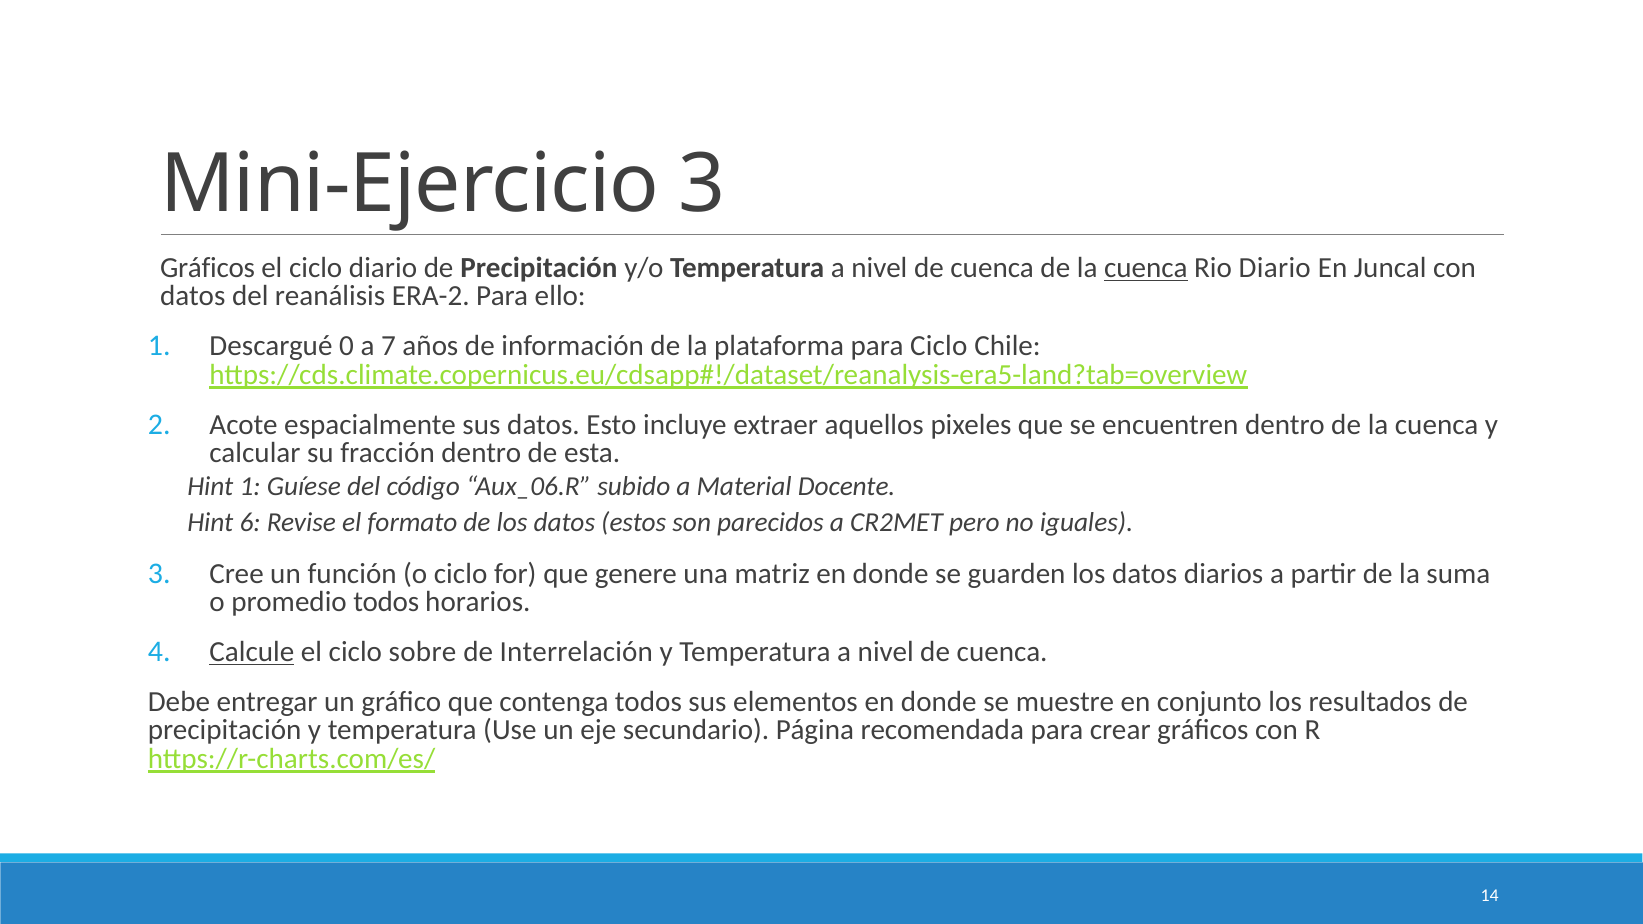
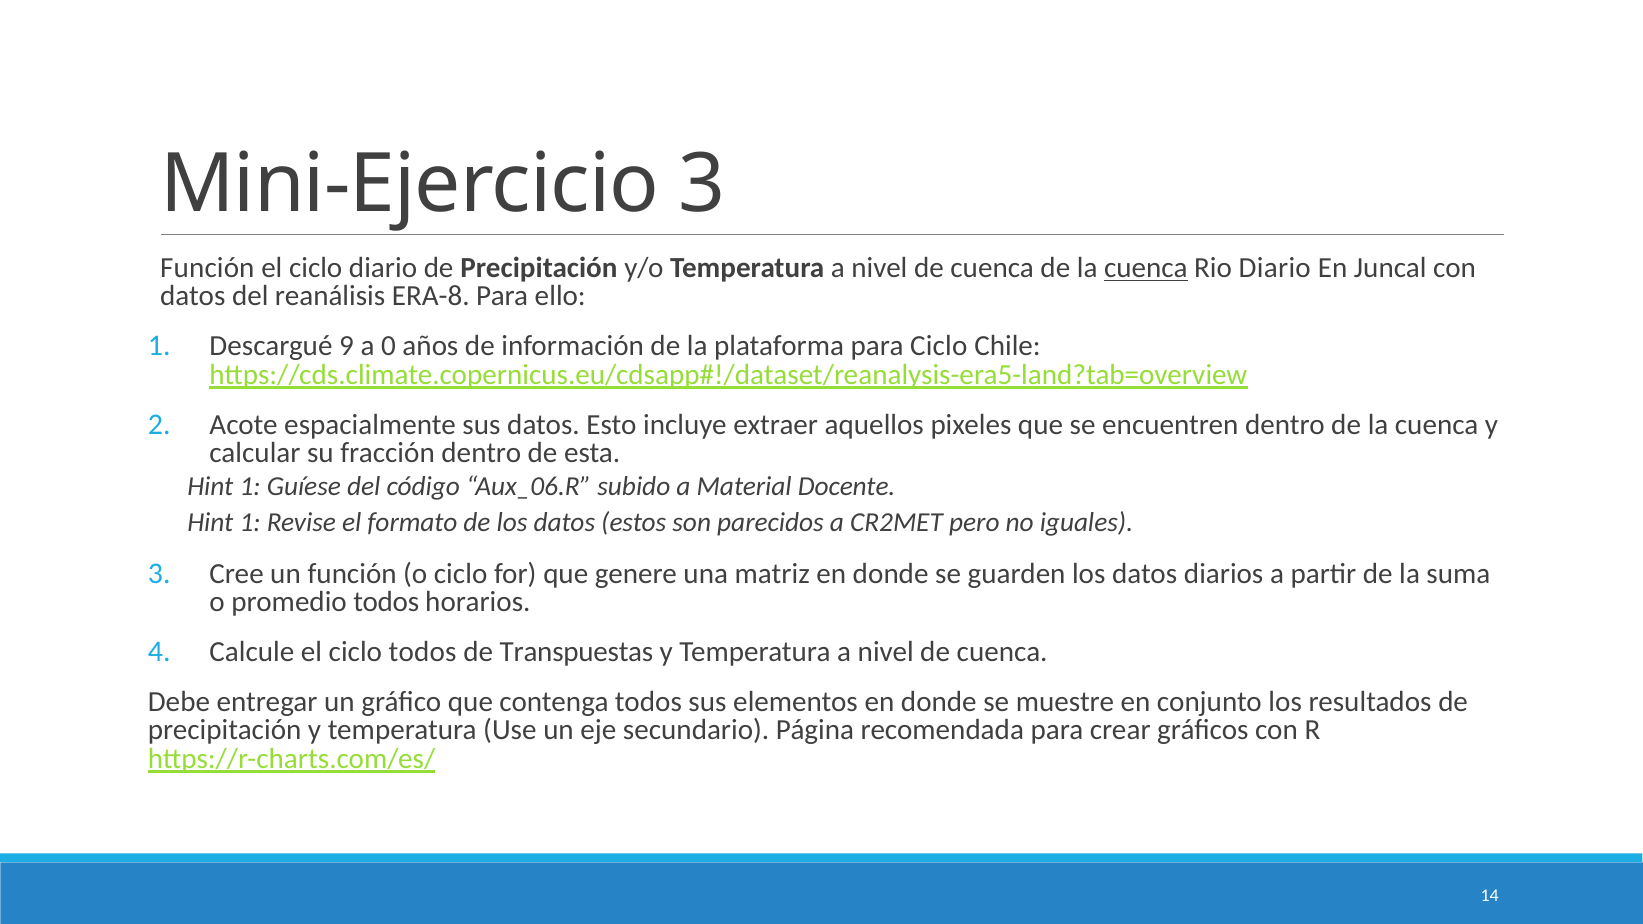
Gráficos: Gráficos -> Función (207, 268)
ERA-2: ERA-2 -> ERA-8 (431, 296)
0: 0 -> 9 (347, 346)
7: 7 -> 0 (388, 346)
6: 6 -> 1 (250, 522)
Calcule underline: present -> none (252, 652)
ciclo sobre: sobre -> todos (423, 652)
Interrelación: Interrelación -> Transpuestas (577, 652)
